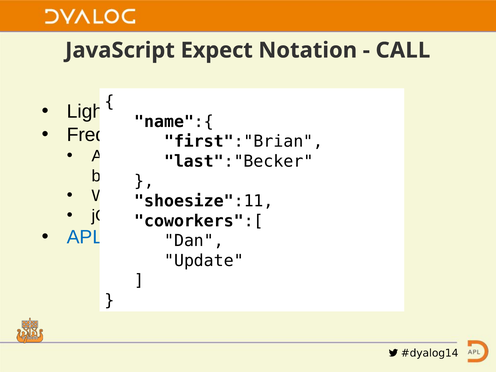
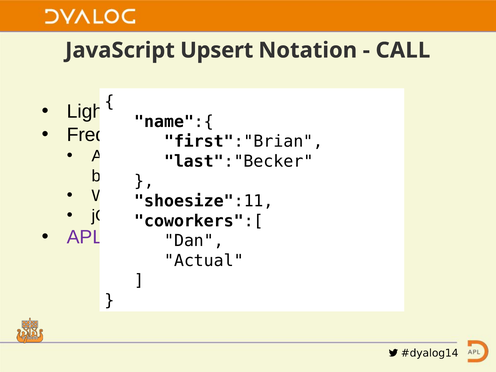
Expect: Expect -> Upsert (217, 50)
APL colour: blue -> purple (85, 237)
Update: Update -> Actual (204, 261)
